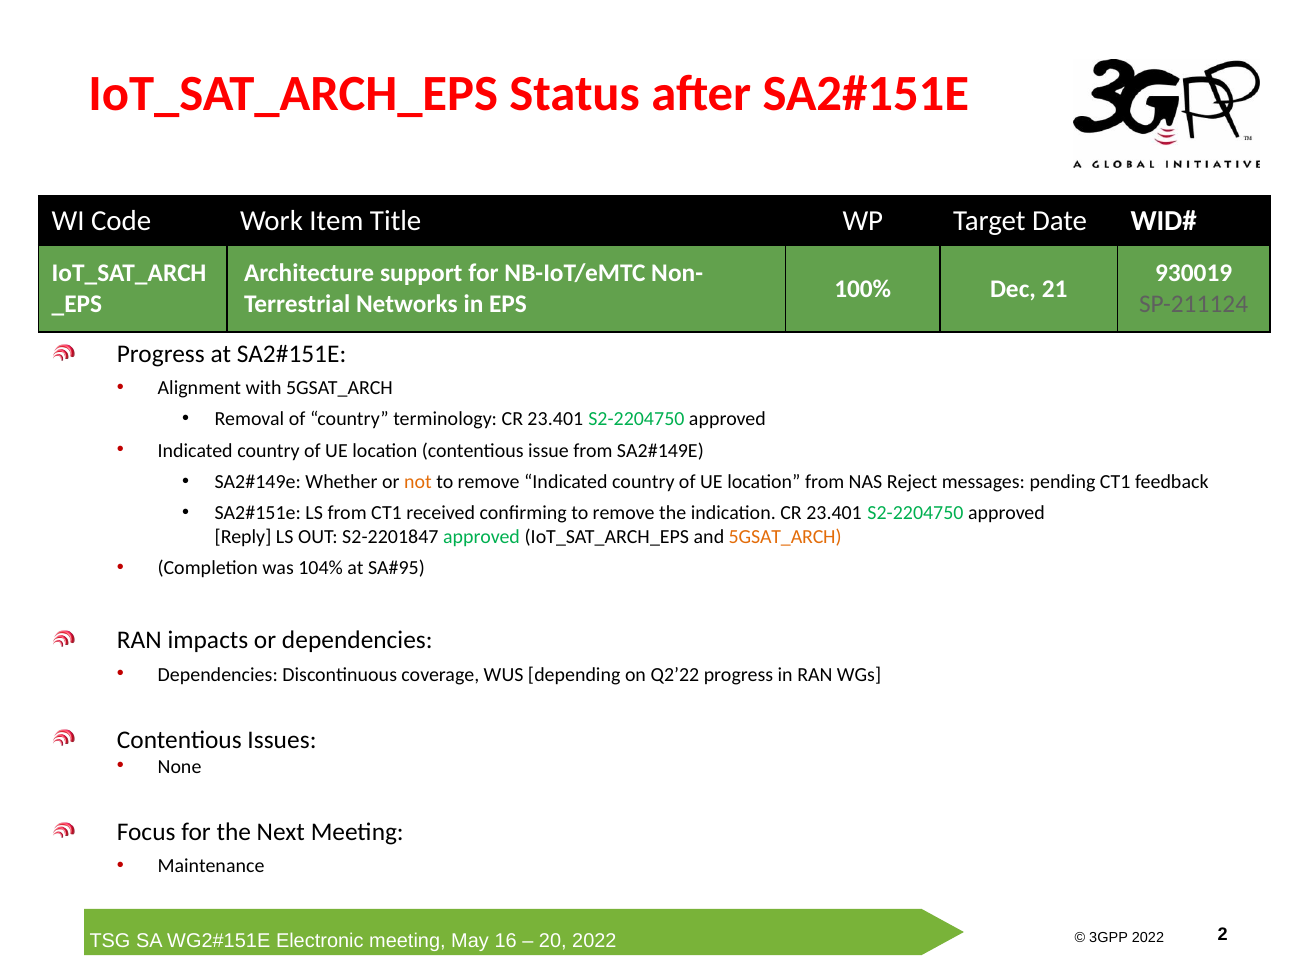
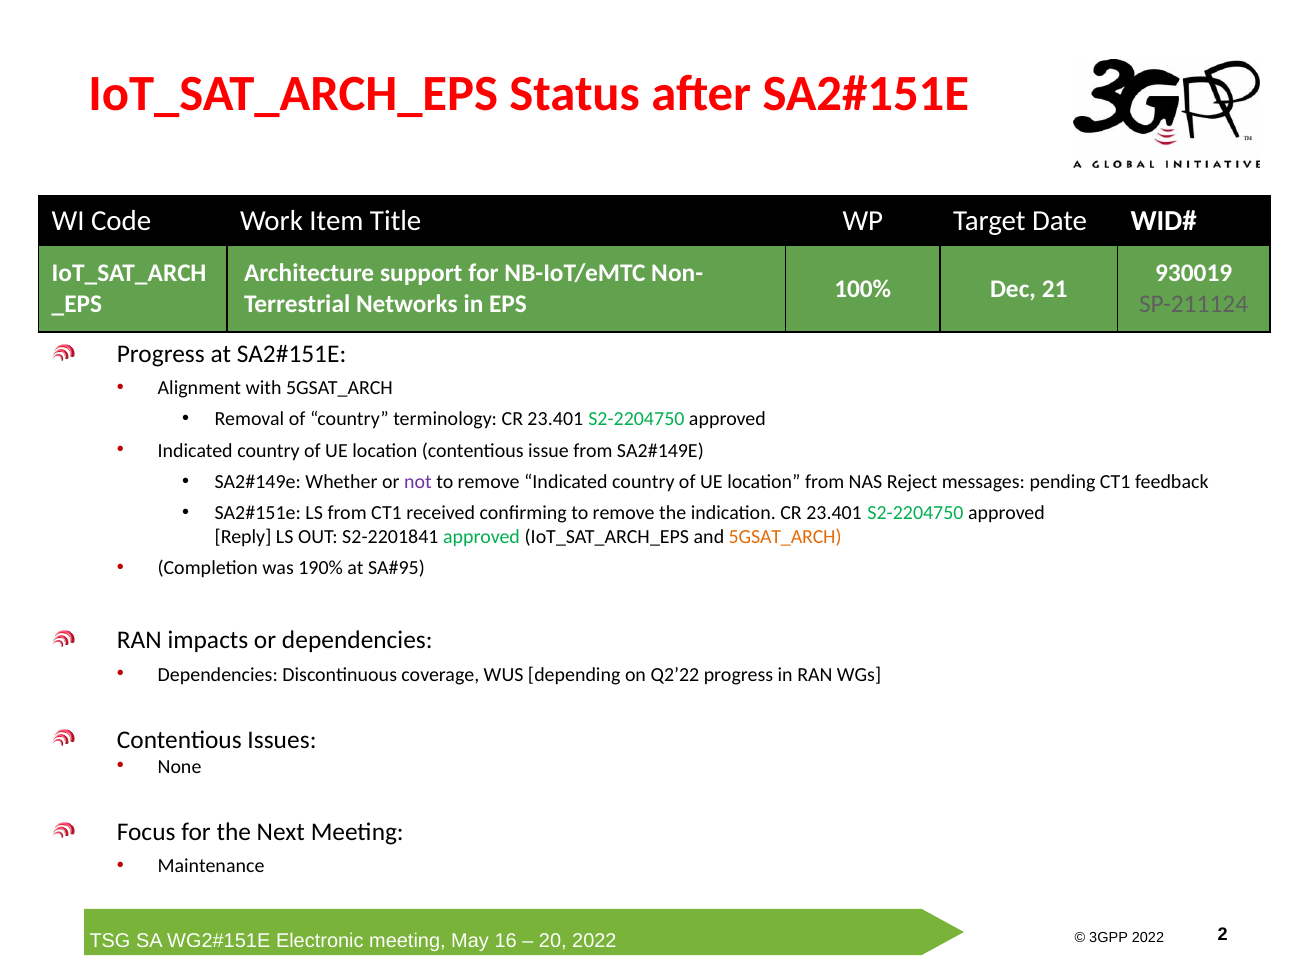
not colour: orange -> purple (418, 482)
S2-2201847: S2-2201847 -> S2-2201841 (390, 537)
104%: 104% -> 190% (321, 568)
